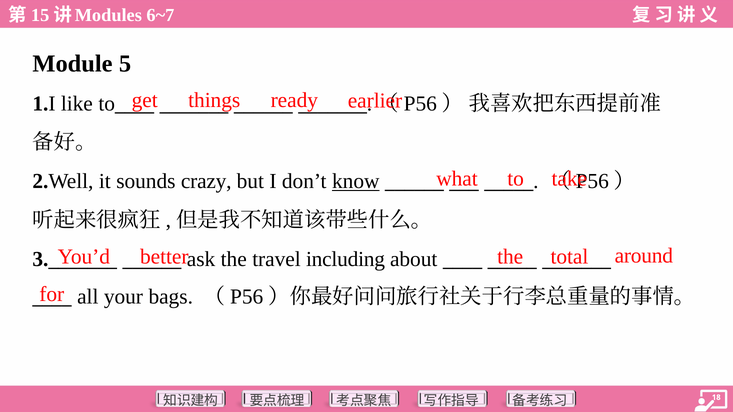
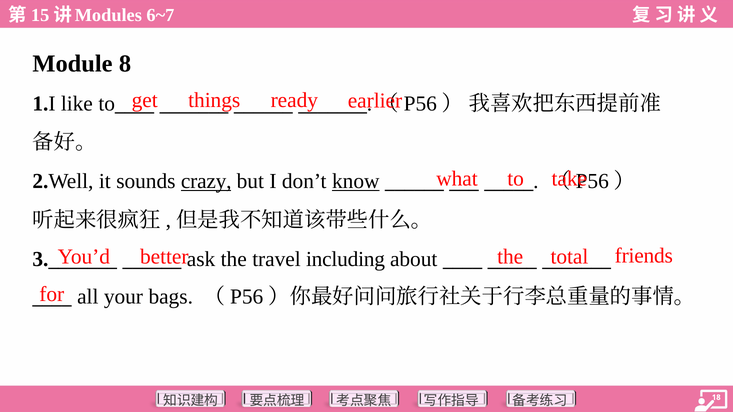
5: 5 -> 8 (125, 64)
crazy underline: none -> present (206, 181)
around: around -> friends (644, 256)
